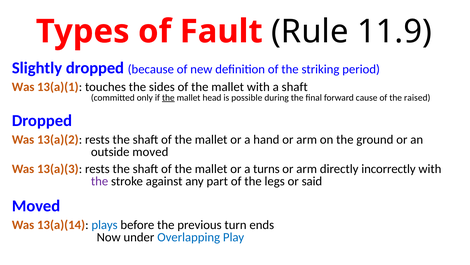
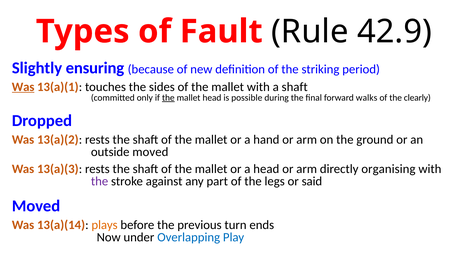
11.9: 11.9 -> 42.9 (395, 31)
Slightly dropped: dropped -> ensuring (95, 68)
Was underline: none -> present (23, 87)
cause: cause -> walks (367, 97)
raised: raised -> clearly (417, 97)
a turns: turns -> head (266, 168)
incorrectly: incorrectly -> organising (388, 168)
plays colour: blue -> orange (105, 224)
